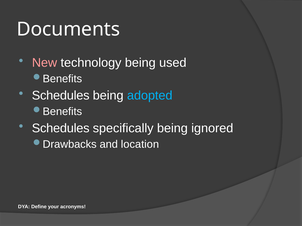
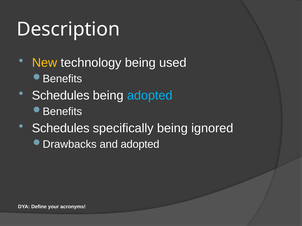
Documents: Documents -> Description (68, 29)
New colour: pink -> yellow (45, 63)
and location: location -> adopted (140, 145)
